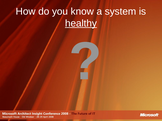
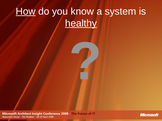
How underline: none -> present (26, 12)
